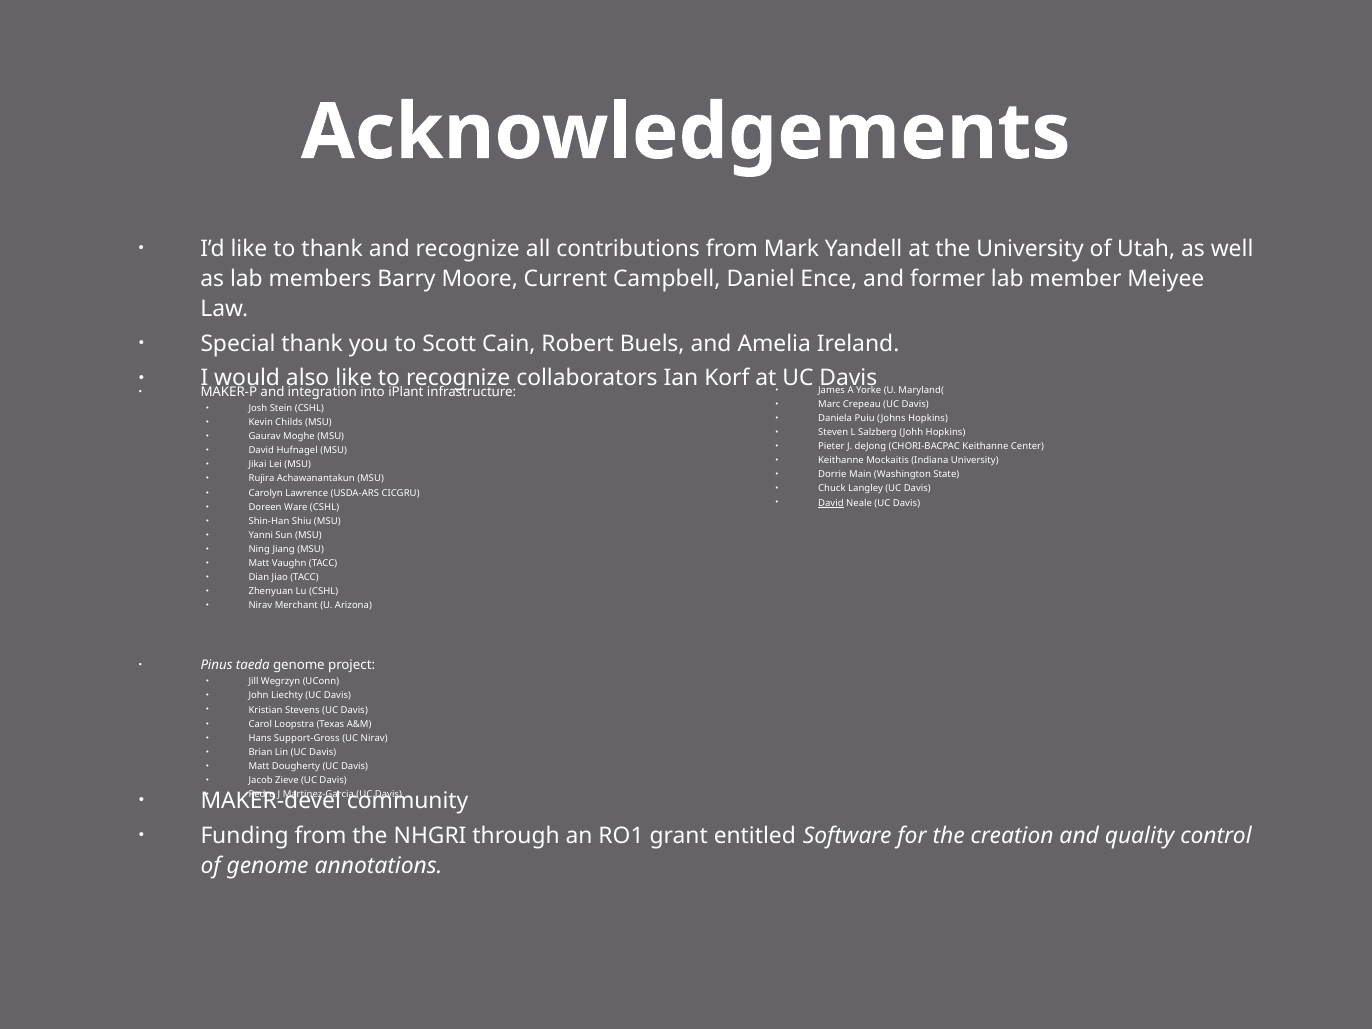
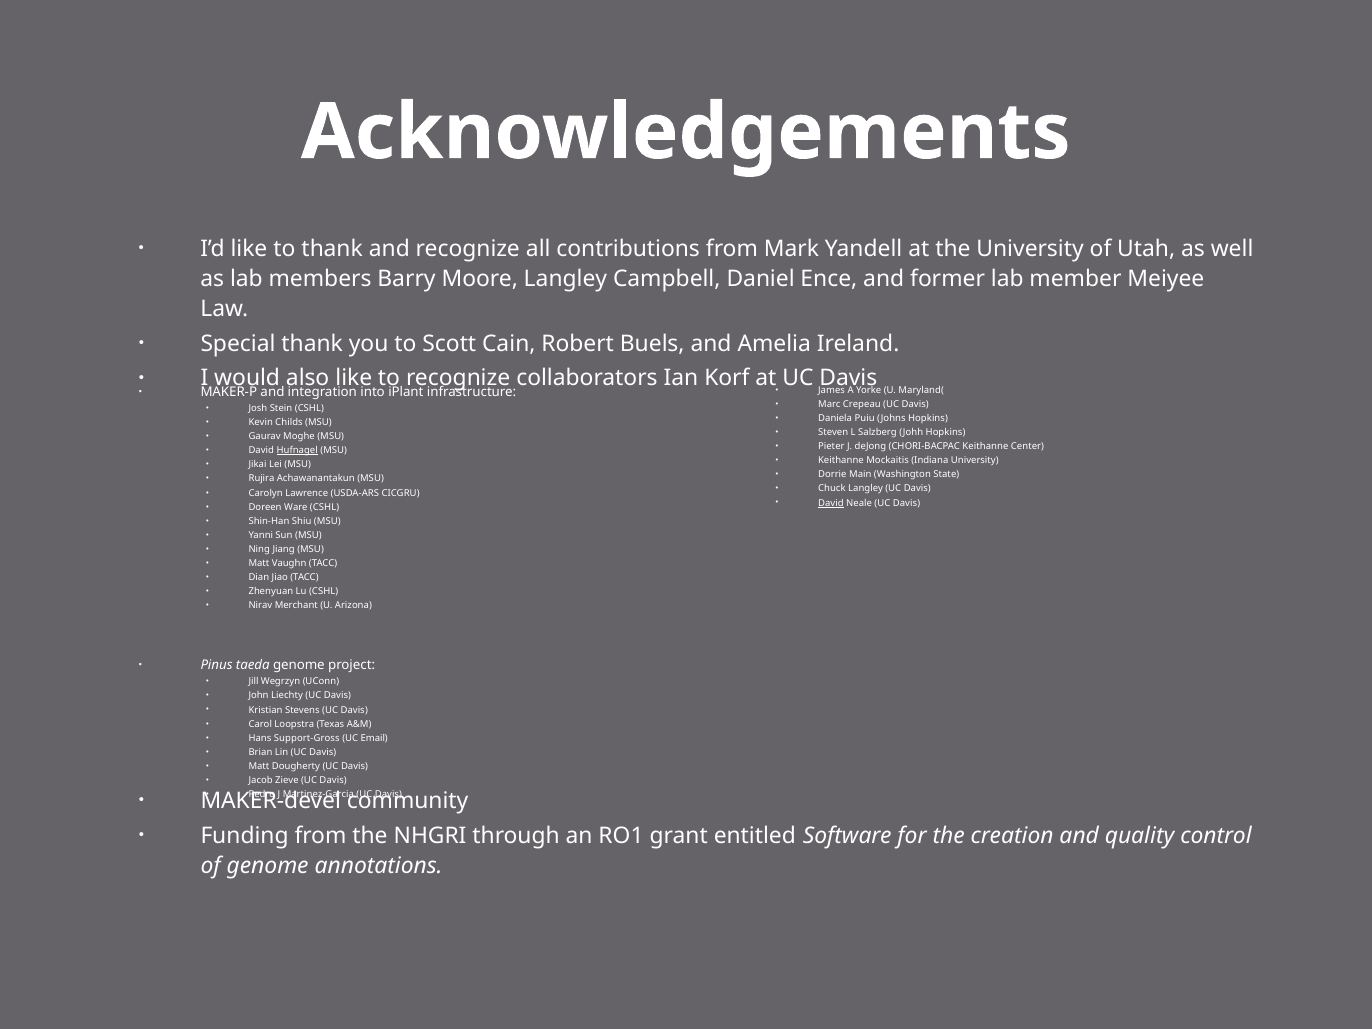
Moore Current: Current -> Langley (565, 279)
Hufnagel underline: none -> present (297, 451)
UC Nirav: Nirav -> Email (374, 738)
